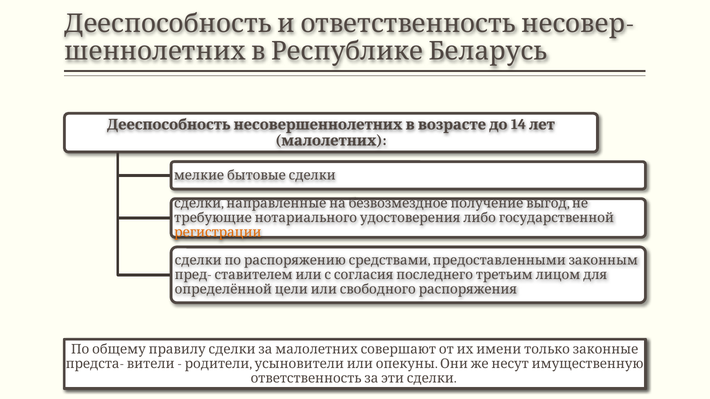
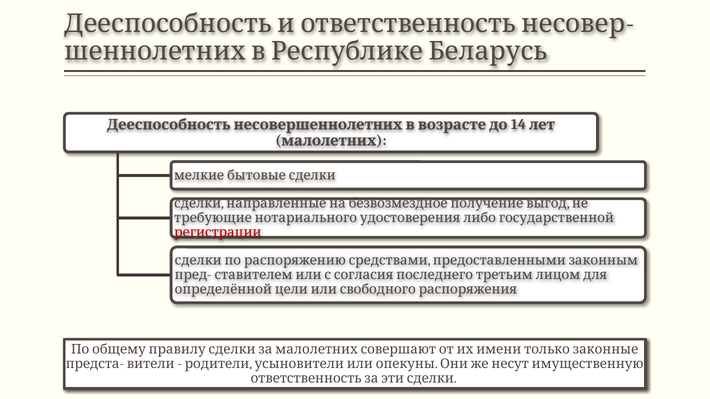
регистрации colour: orange -> red (218, 233)
